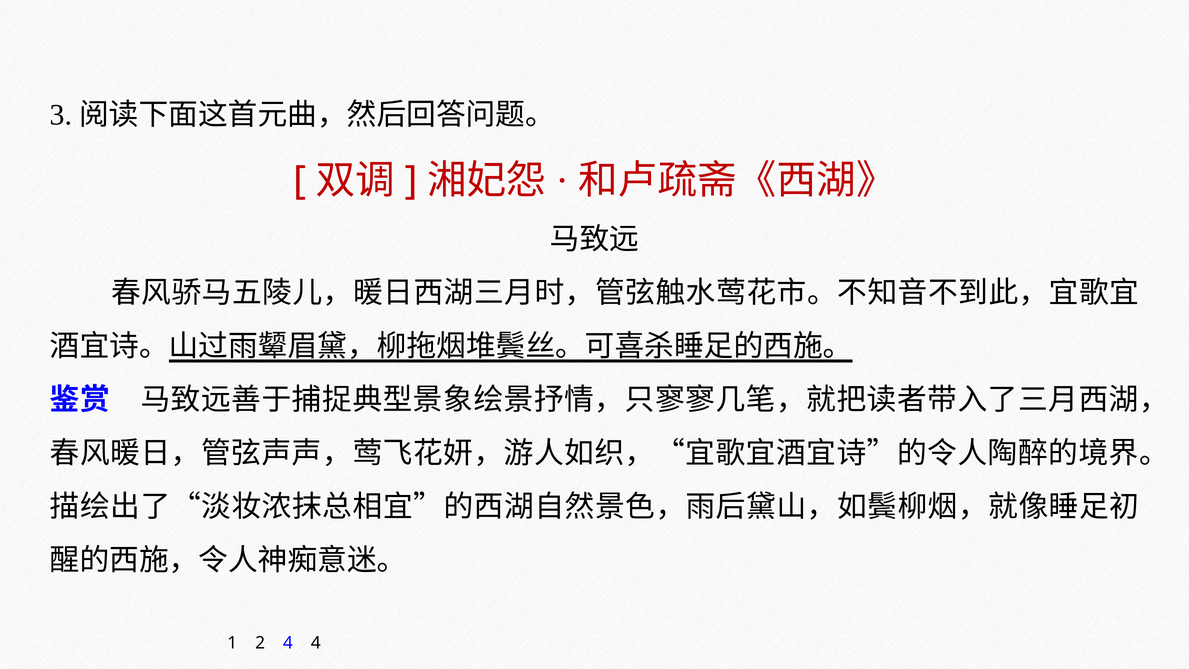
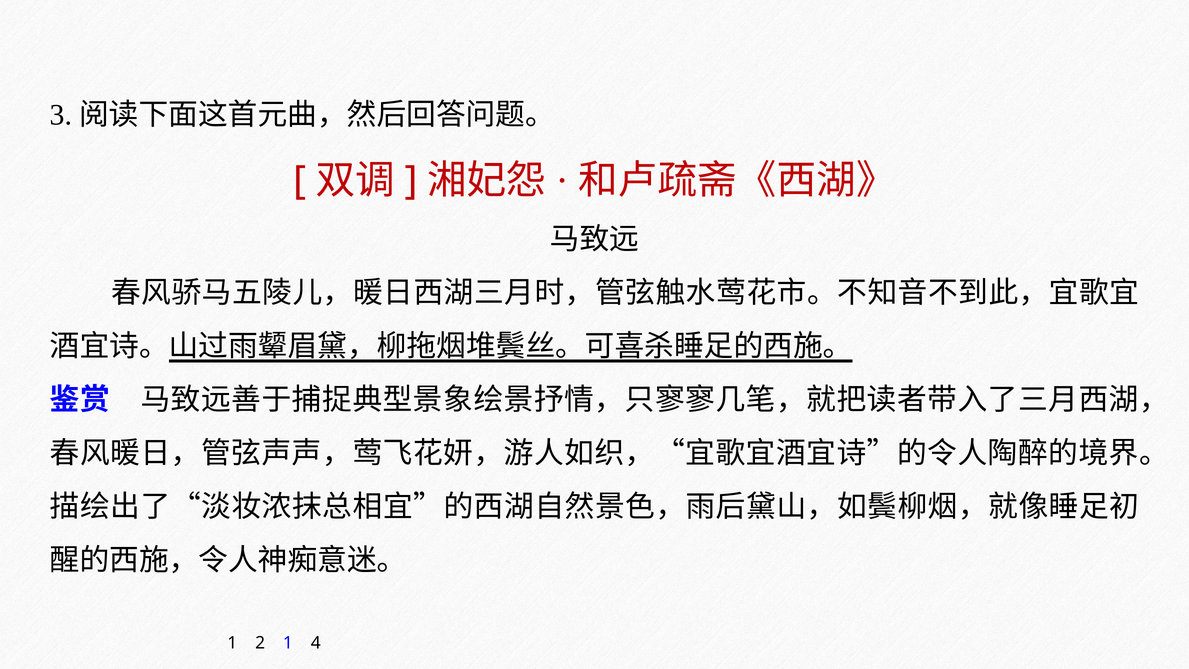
2 4: 4 -> 1 (288, 643)
